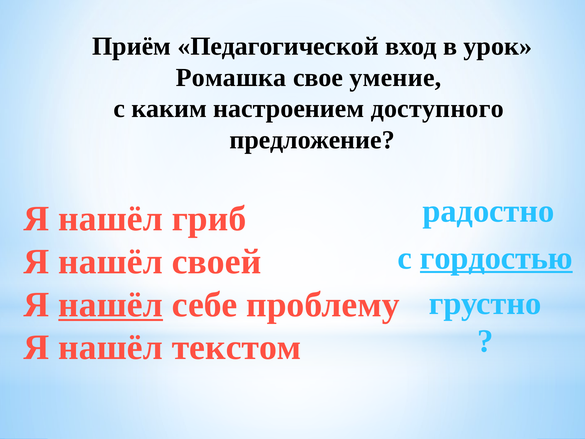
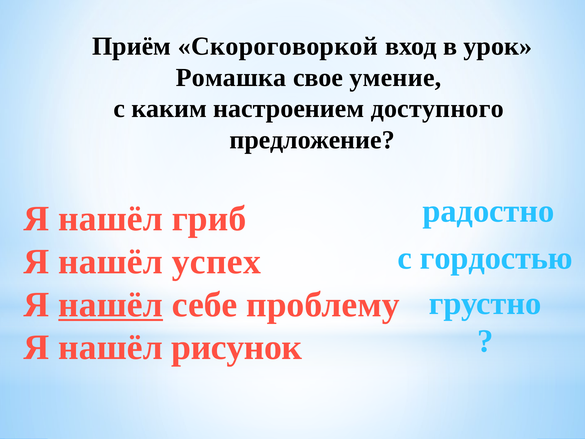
Педагогической: Педагогической -> Скороговоркой (278, 46)
гордостью underline: present -> none (496, 258)
своей: своей -> успех (216, 261)
текстом: текстом -> рисунок (237, 347)
